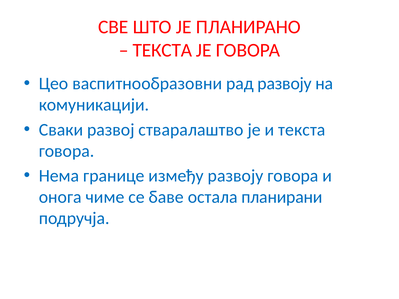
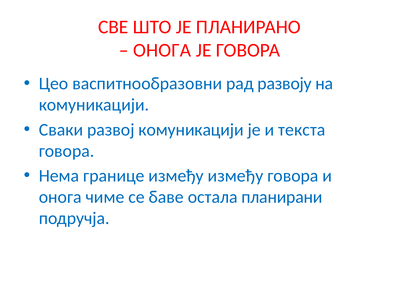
ТЕКСТА: ТЕКСТА -> ОНОГА (162, 50)
развој стваралаштво: стваралаштво -> комуникацији (191, 130)
између развоју: развоју -> између (236, 176)
